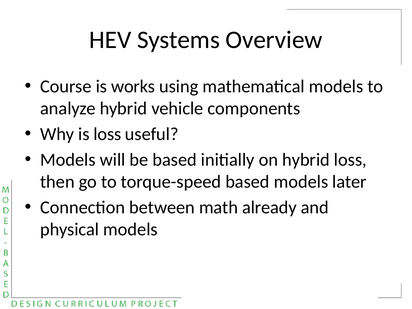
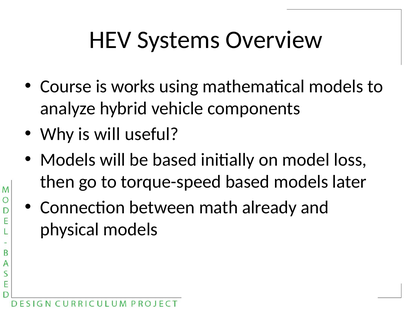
is loss: loss -> will (107, 134)
on hybrid: hybrid -> model (306, 160)
